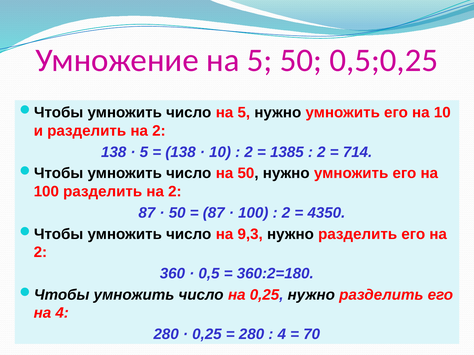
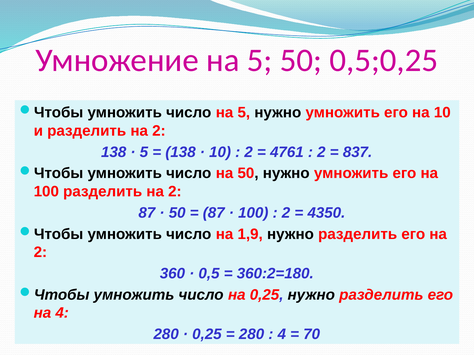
1385: 1385 -> 4761 (287, 152)
714: 714 -> 837 (358, 152)
9,3: 9,3 -> 1,9 (250, 234)
